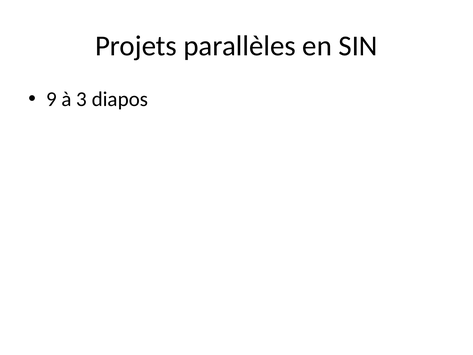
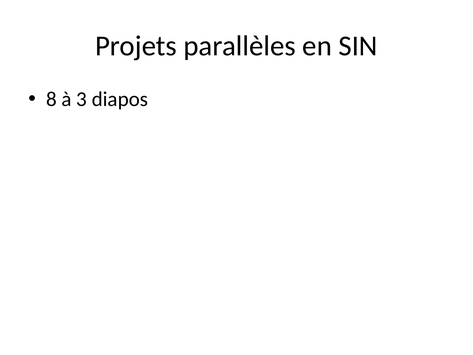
9: 9 -> 8 (51, 99)
